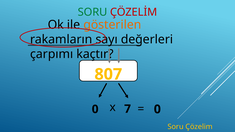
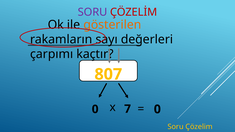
SORU colour: green -> purple (92, 12)
